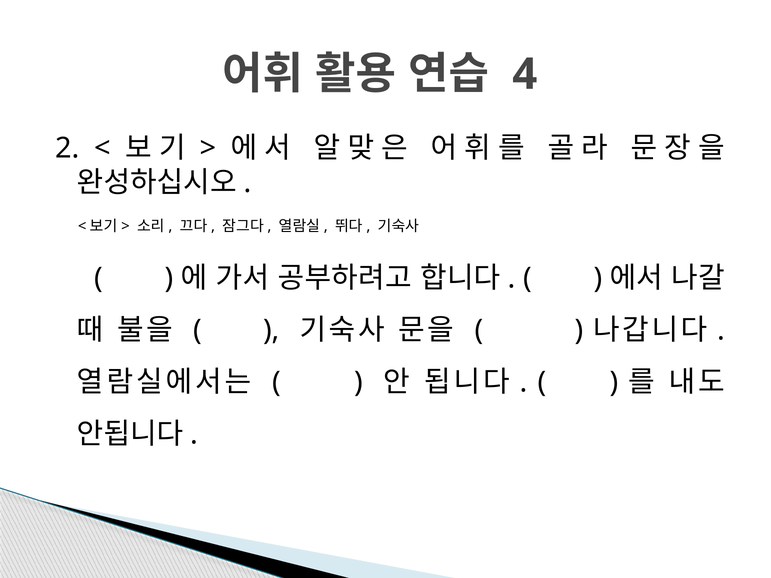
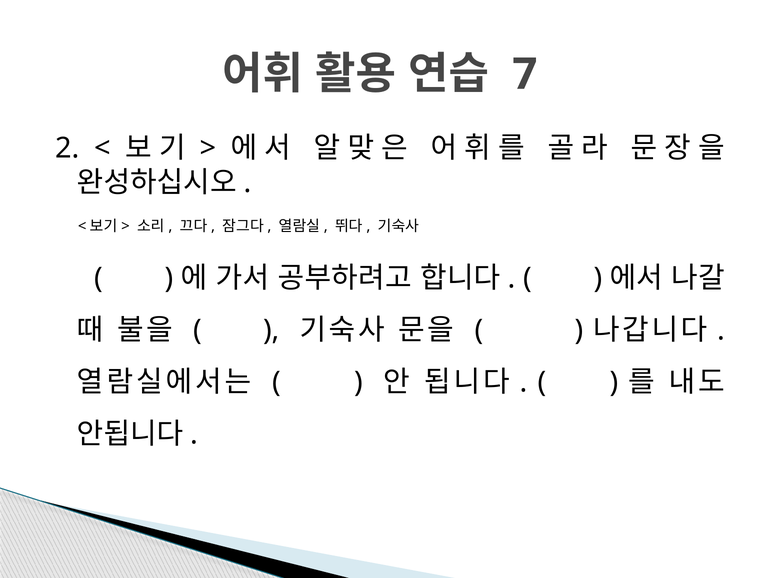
4: 4 -> 7 (525, 74)
